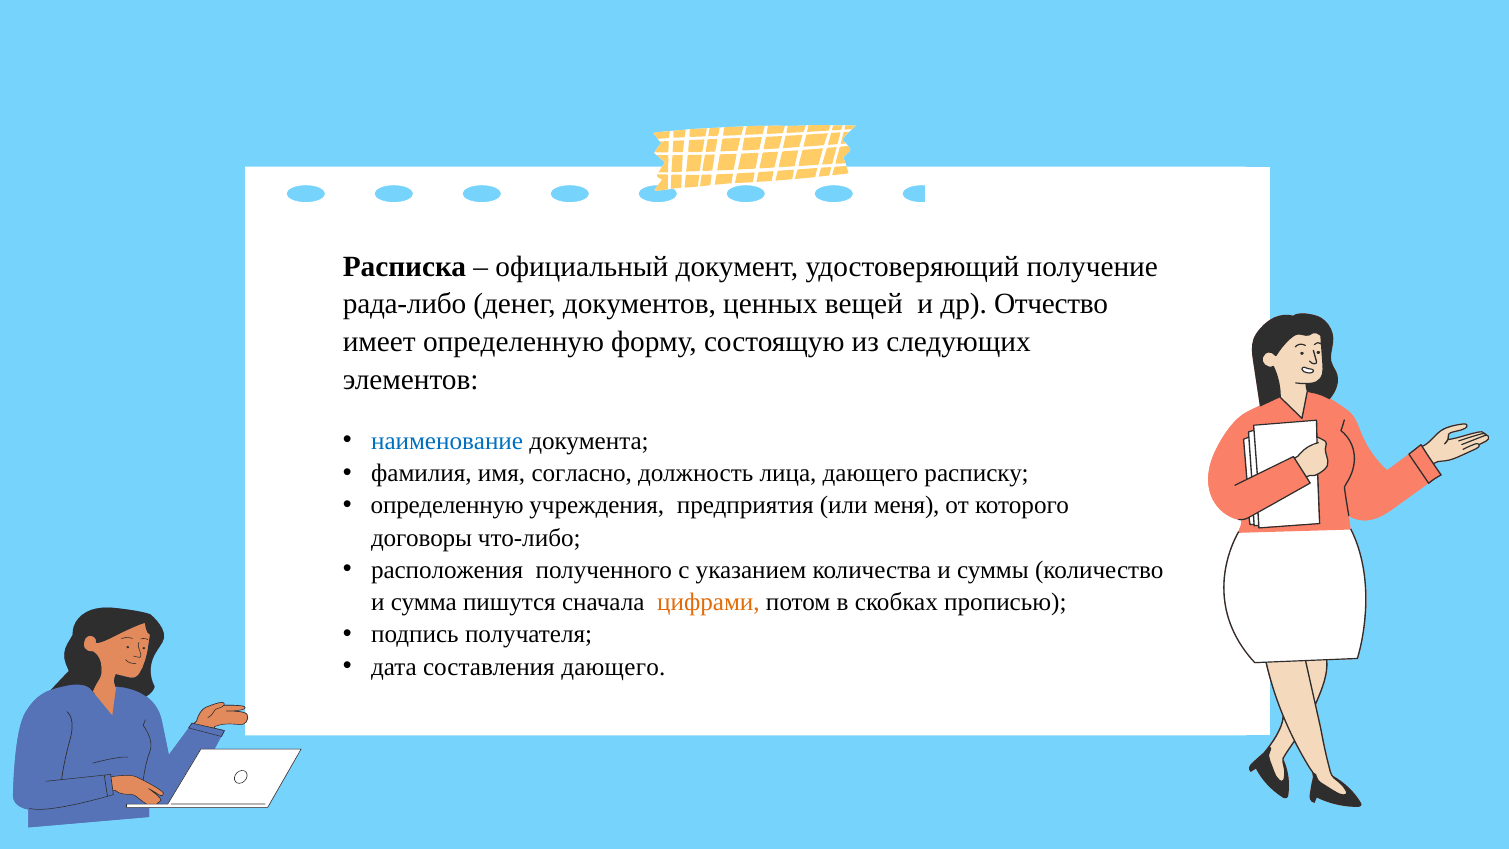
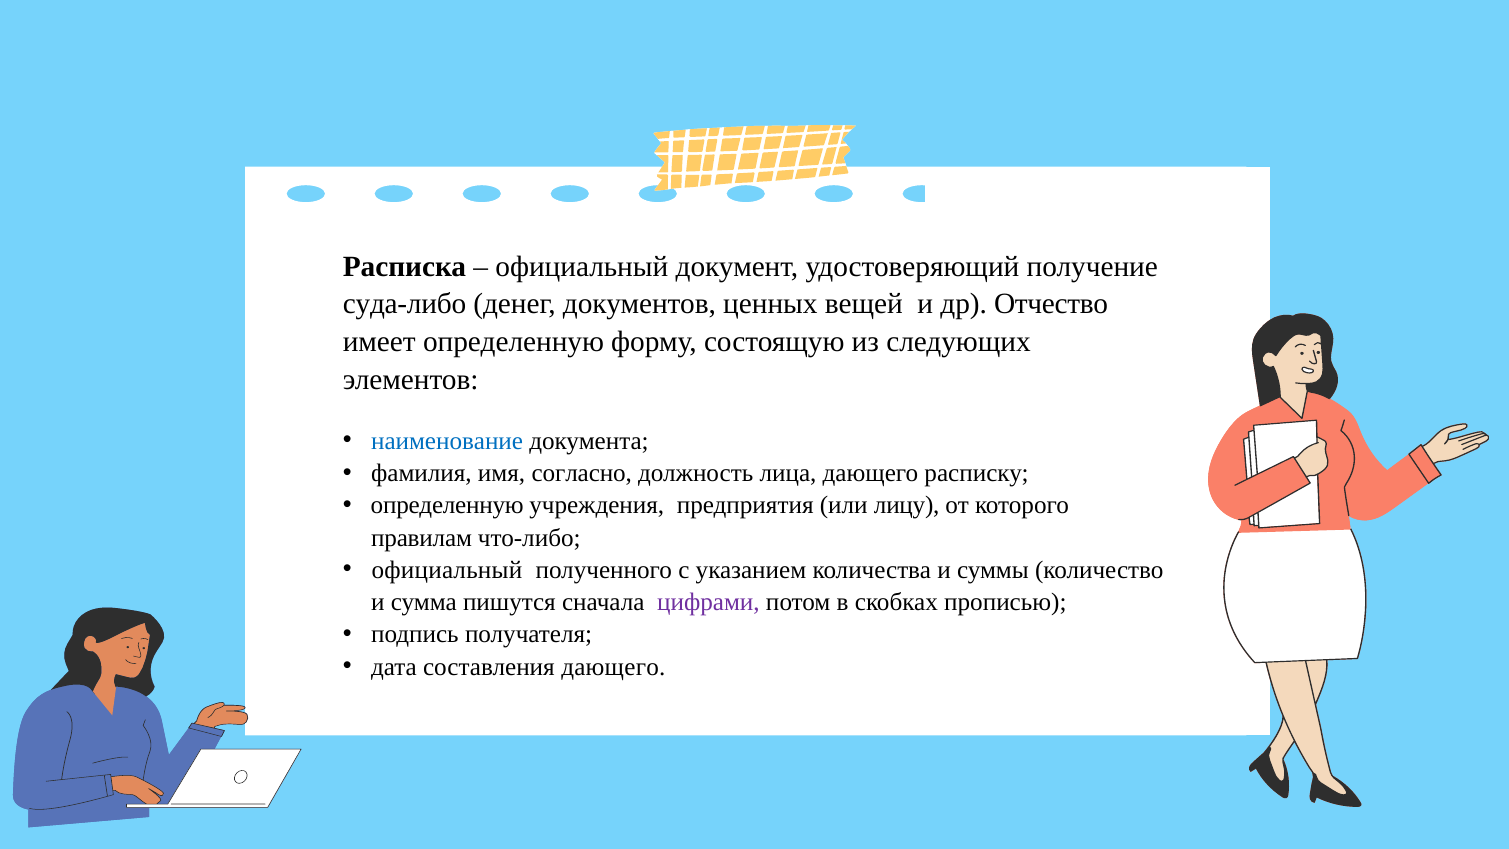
рада-либо: рада-либо -> суда-либо (405, 304)
меня: меня -> лицу (907, 505)
договоры: договоры -> правилам (422, 538)
расположения: расположения -> официальный (447, 570)
цифрами colour: orange -> purple (708, 602)
